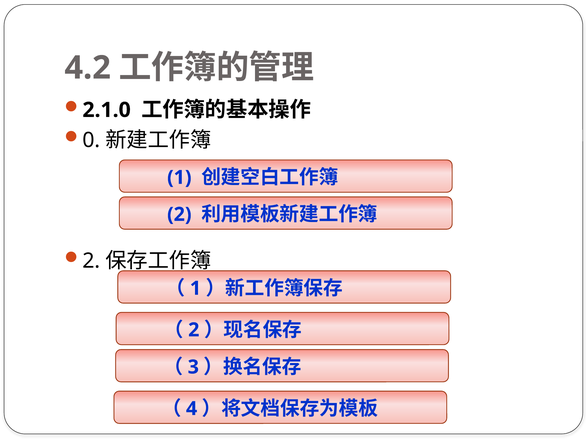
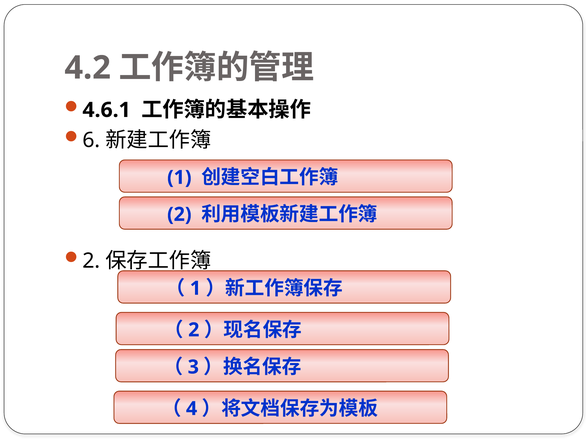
2.1.0: 2.1.0 -> 4.6.1 (107, 110)
0: 0 -> 6 (91, 140)
